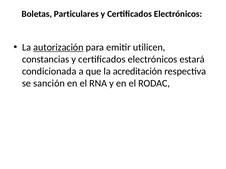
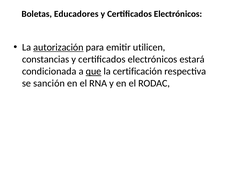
Particulares: Particulares -> Educadores (76, 14)
que underline: none -> present (94, 72)
acreditación: acreditación -> certificación (138, 72)
